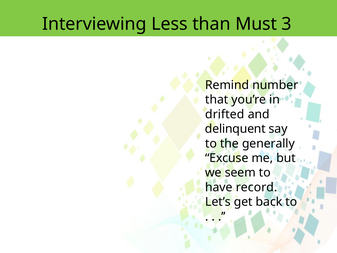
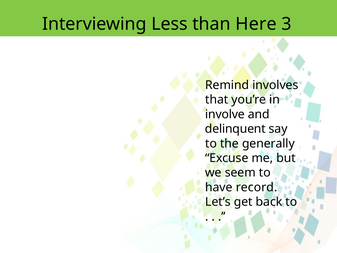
Must: Must -> Here (256, 24)
number: number -> involves (275, 85)
drifted: drifted -> involve (225, 114)
